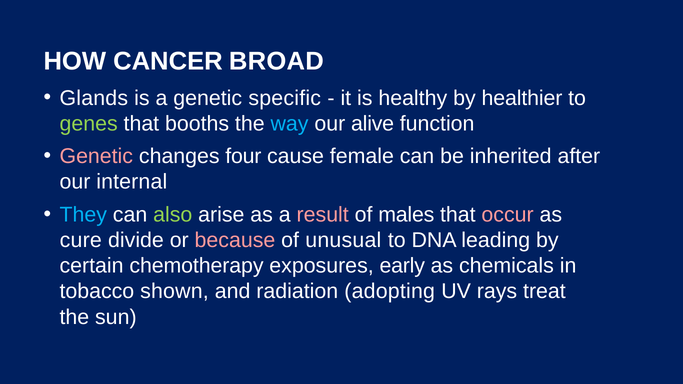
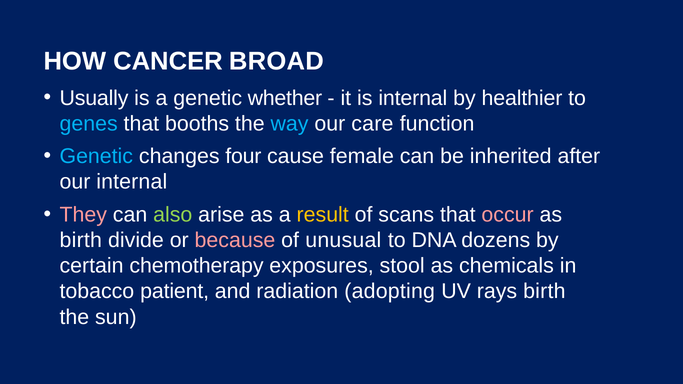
Glands: Glands -> Usually (94, 98)
specific: specific -> whether (285, 98)
is healthy: healthy -> internal (413, 98)
genes colour: light green -> light blue (89, 124)
alive: alive -> care (372, 124)
Genetic colour: pink -> light blue (96, 156)
They colour: light blue -> pink (83, 215)
result colour: pink -> yellow (323, 215)
males: males -> scans (406, 215)
cure: cure -> birth (81, 240)
leading: leading -> dozens (496, 240)
early: early -> stool (402, 266)
shown: shown -> patient (175, 292)
rays treat: treat -> birth (544, 292)
